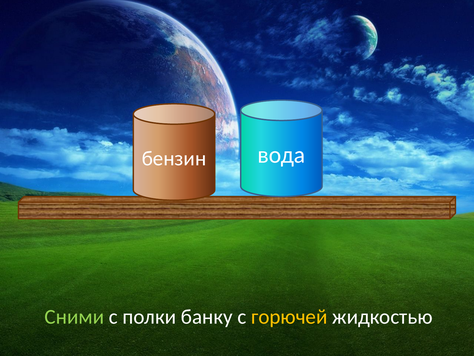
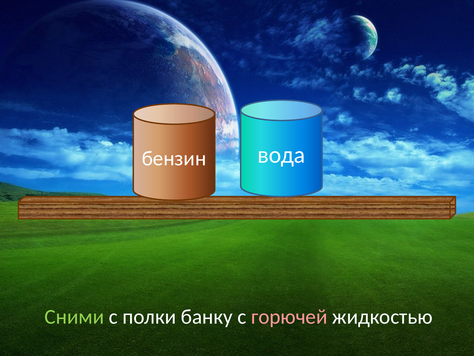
горючей colour: yellow -> pink (289, 316)
